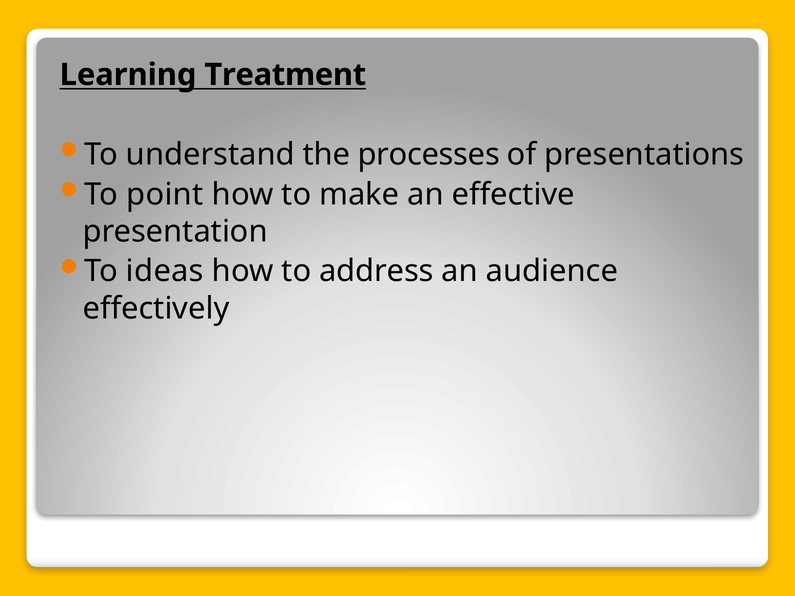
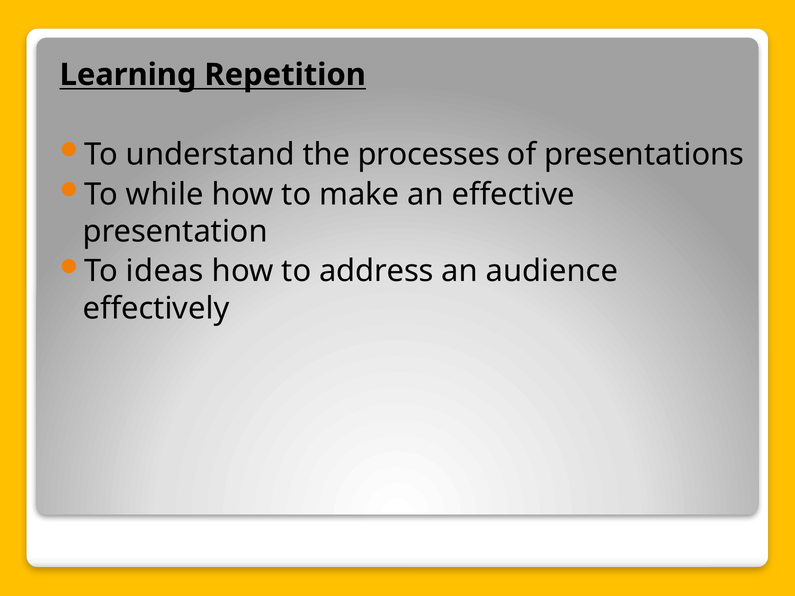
Treatment: Treatment -> Repetition (285, 75)
point: point -> while (165, 194)
